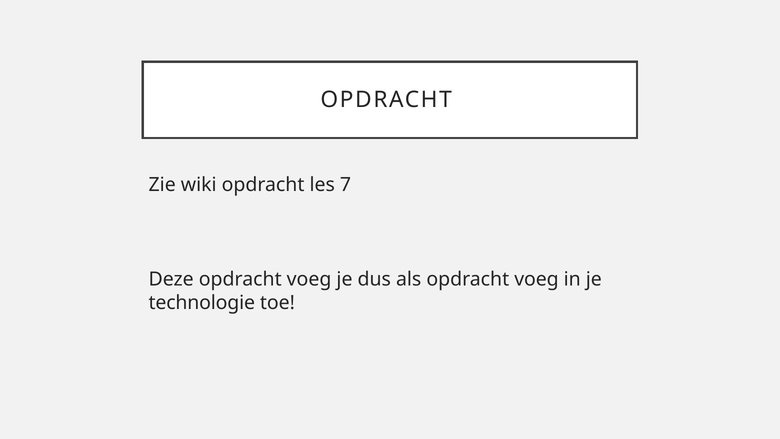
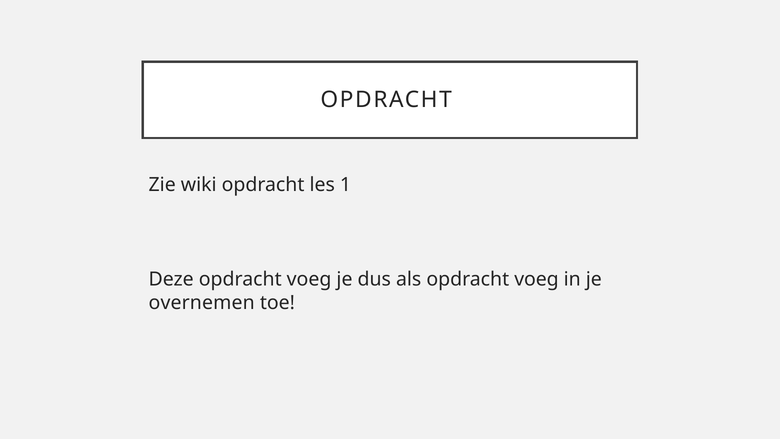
7: 7 -> 1 (346, 185)
technologie: technologie -> overnemen (202, 303)
